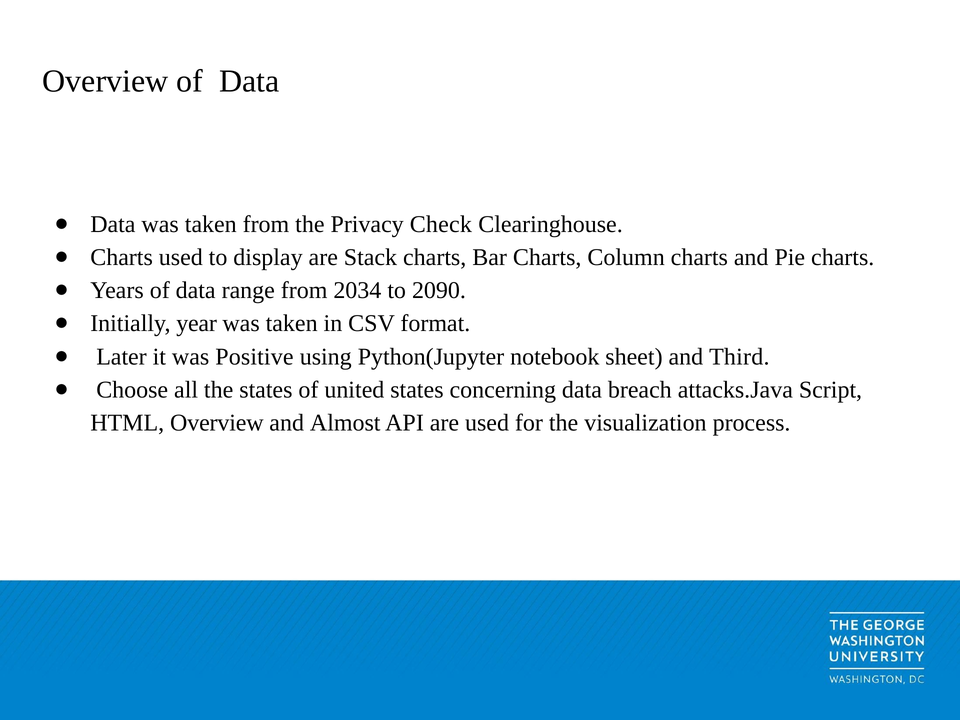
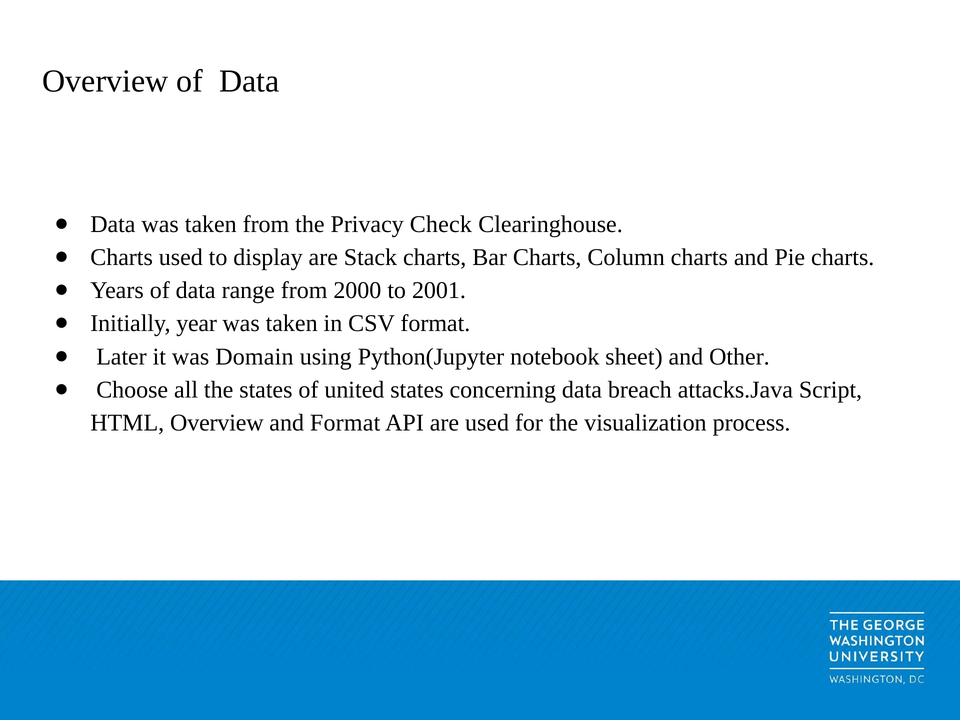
2034: 2034 -> 2000 (357, 290)
2090: 2090 -> 2001 (439, 290)
Positive: Positive -> Domain (254, 357)
Third: Third -> Other (739, 357)
and Almost: Almost -> Format (345, 423)
